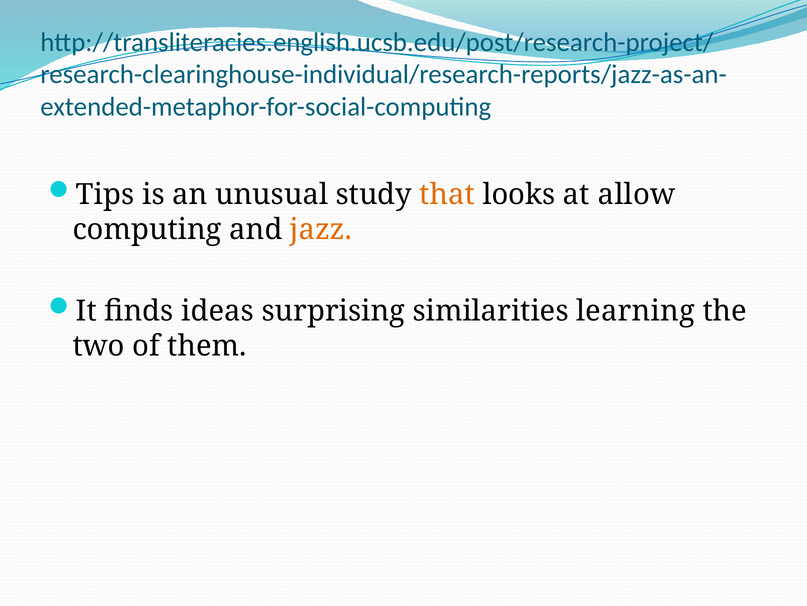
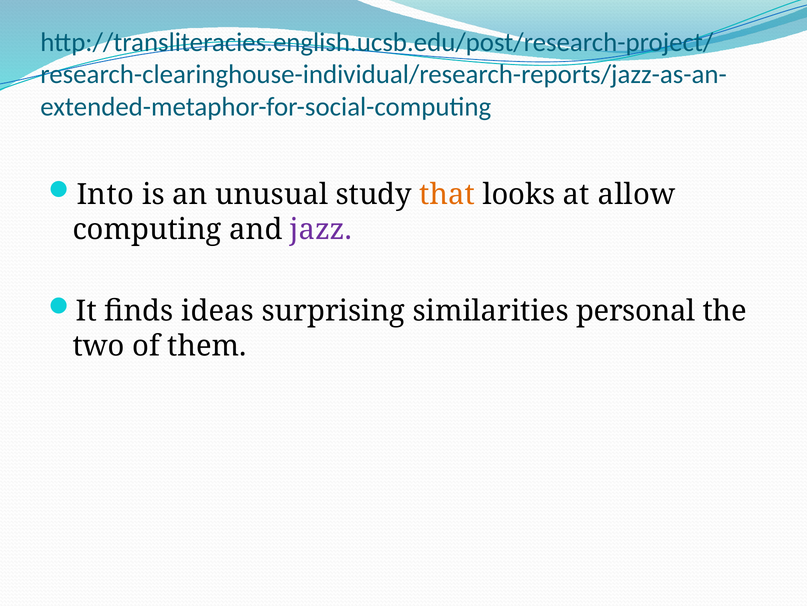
Tips: Tips -> Into (105, 194)
jazz colour: orange -> purple (321, 229)
learning: learning -> personal (636, 311)
